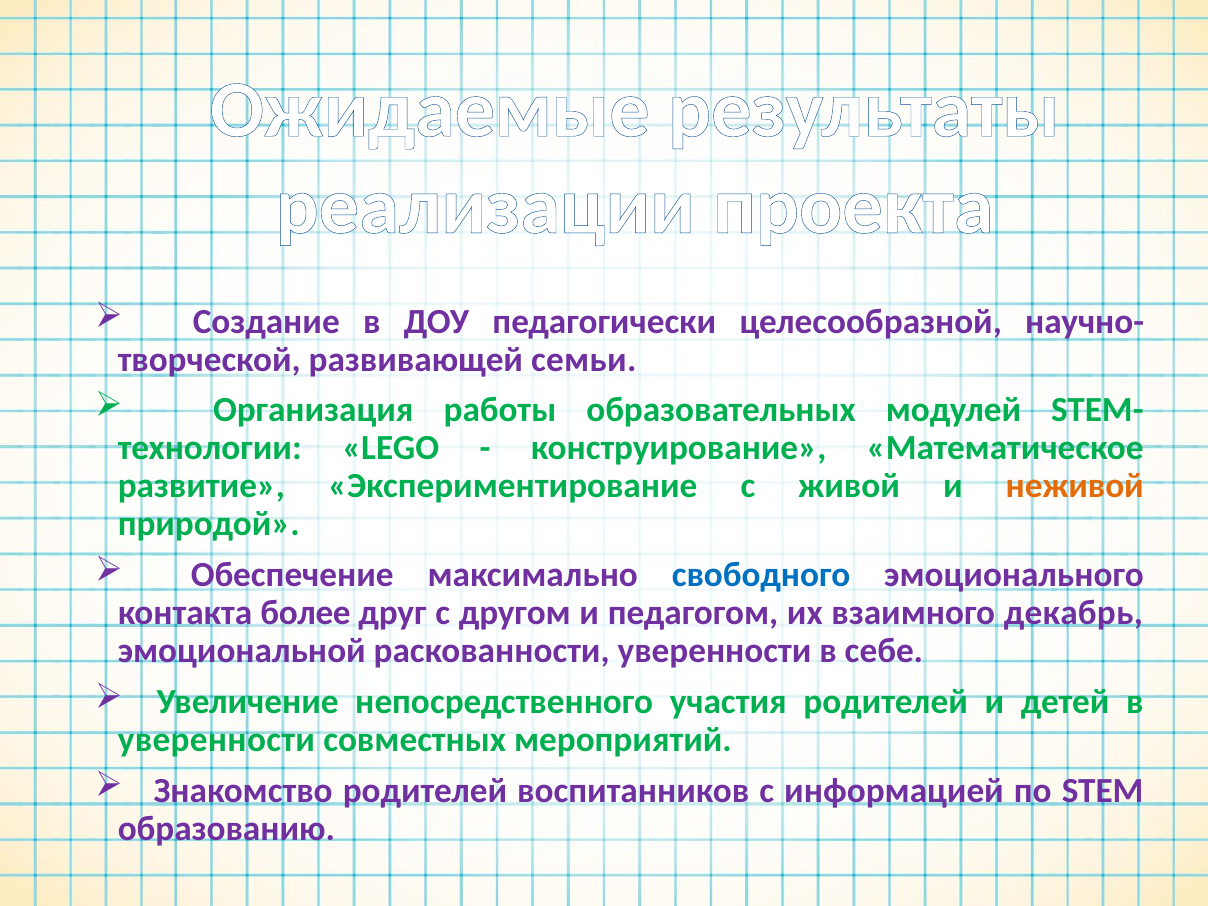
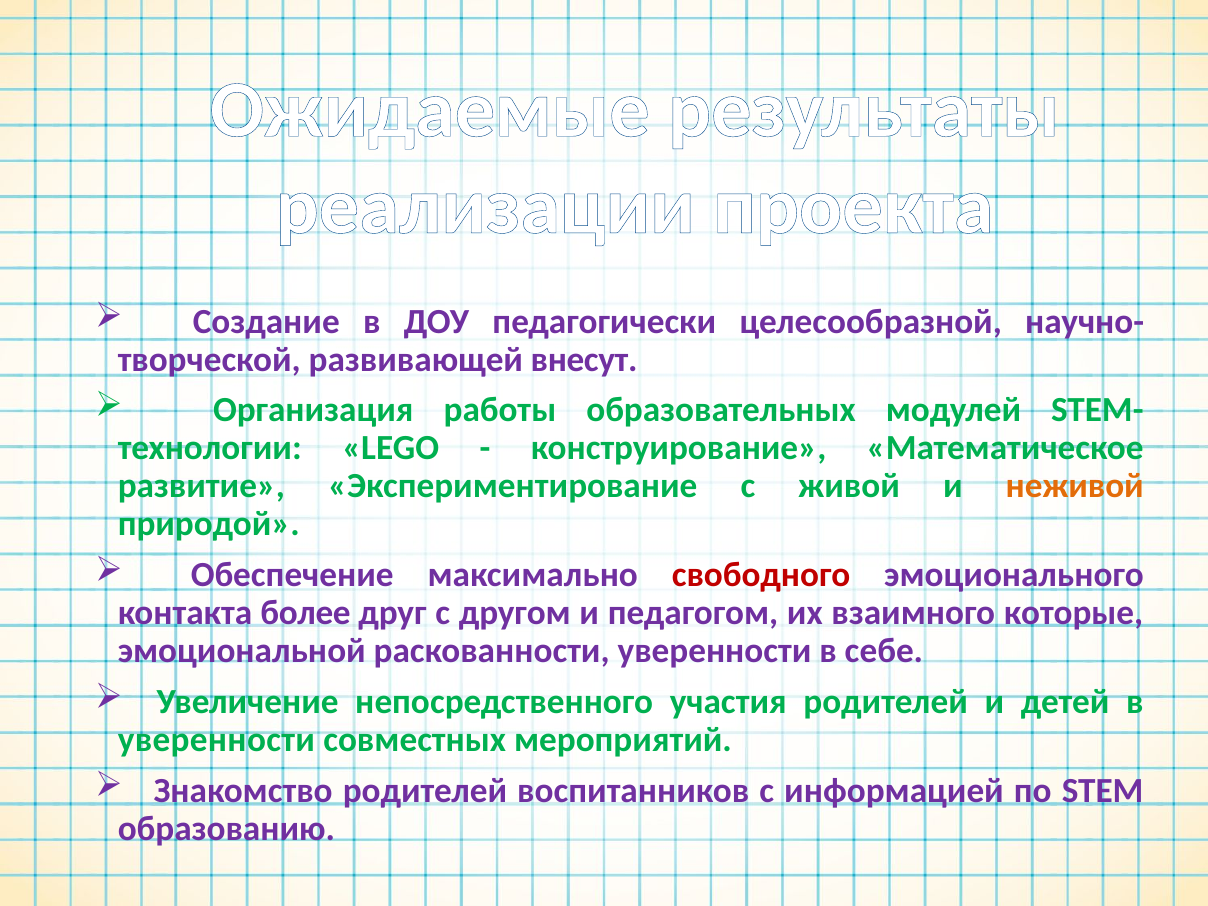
семьи: семьи -> внесут (584, 360)
свободного colour: blue -> red (761, 575)
декабрь: декабрь -> которые (1073, 613)
